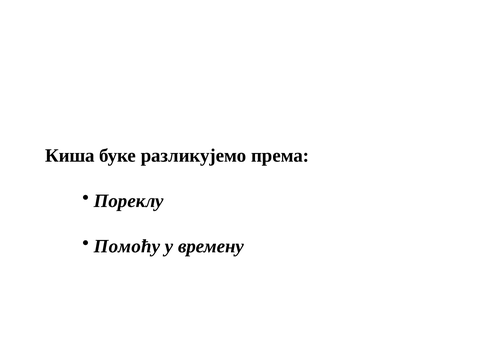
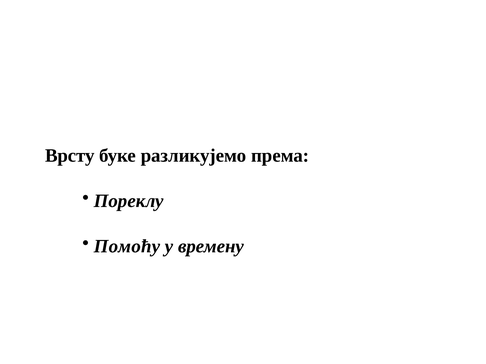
Киша: Киша -> Врсту (70, 156)
